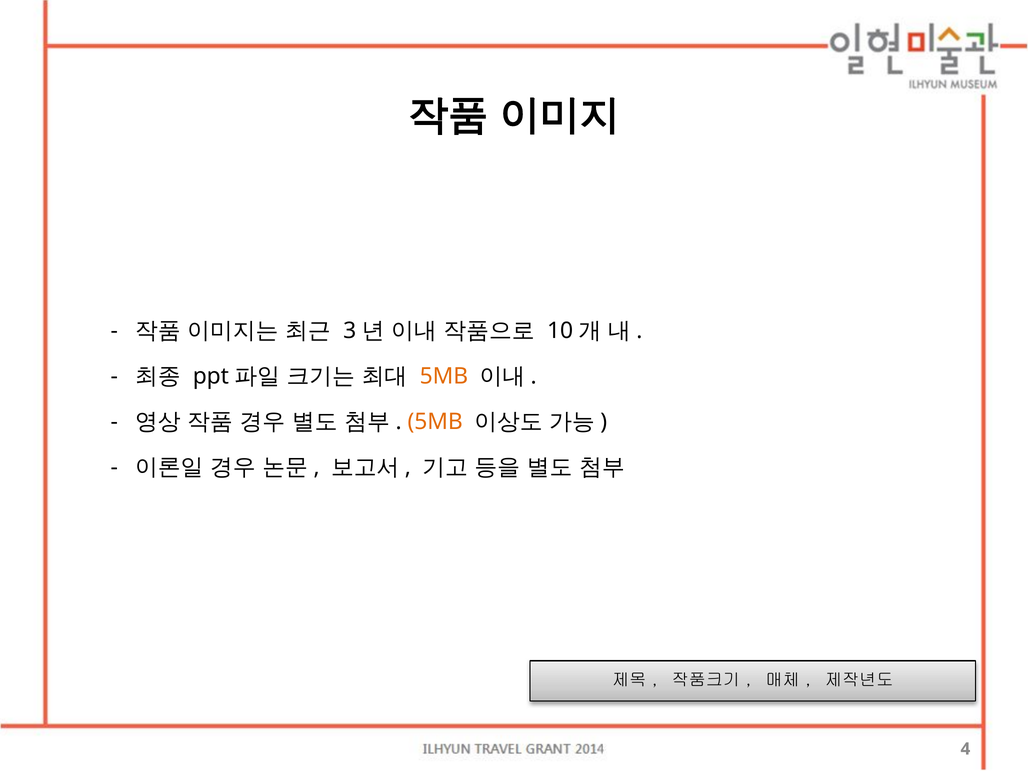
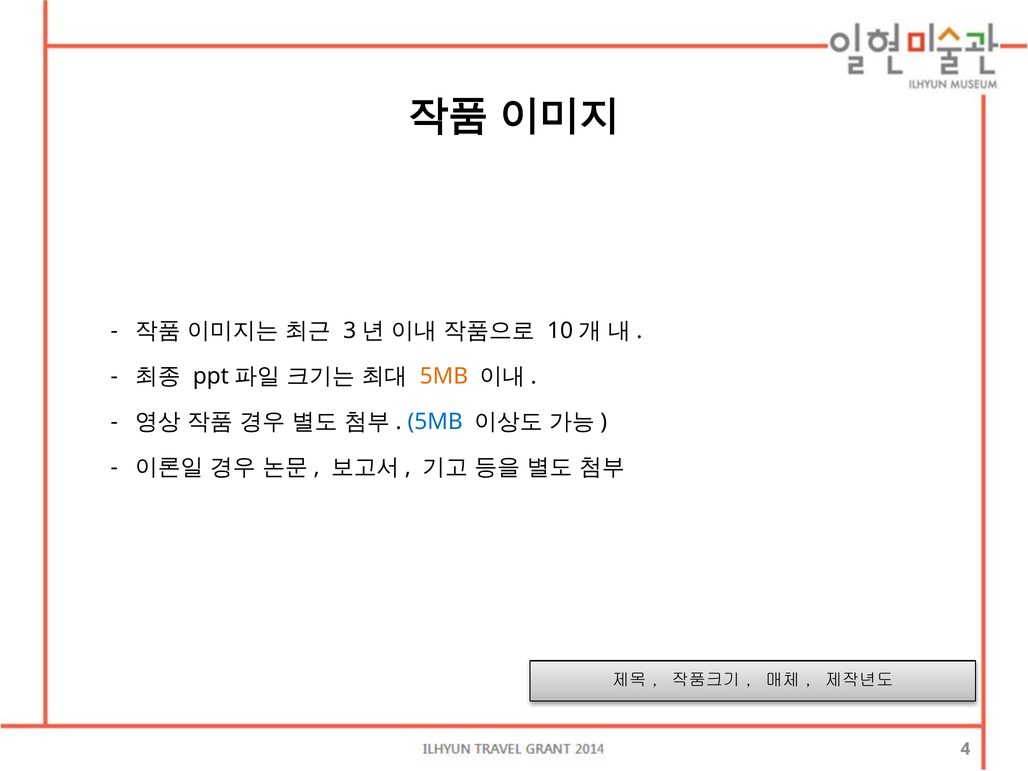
5MB colour: orange -> blue (435, 422)
